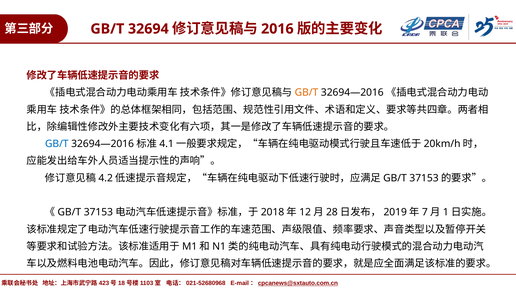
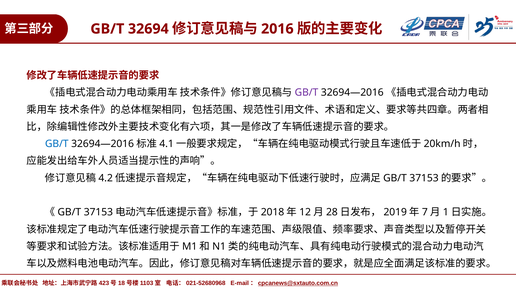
GB/T colour: orange -> purple (307, 93)
